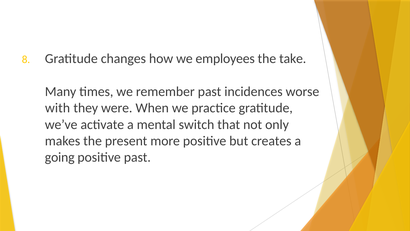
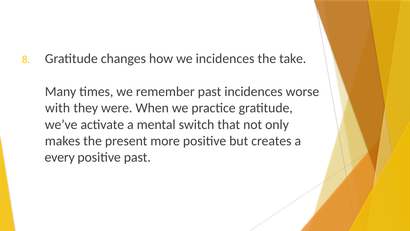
we employees: employees -> incidences (225, 59)
going: going -> every (60, 157)
